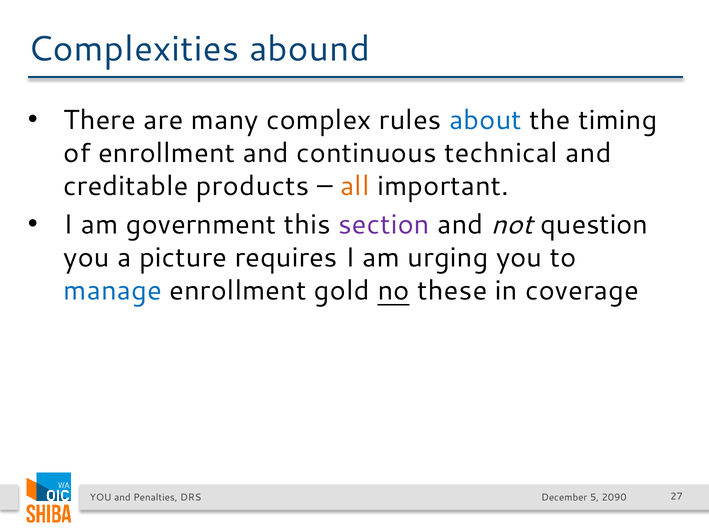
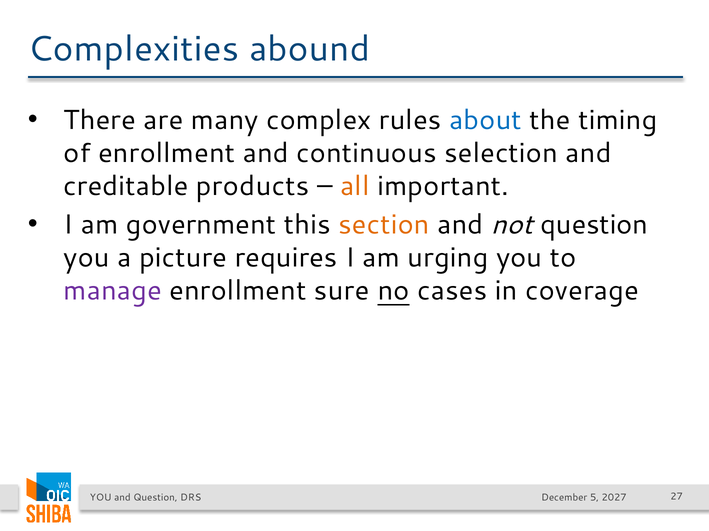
technical: technical -> selection (501, 153)
section colour: purple -> orange (384, 225)
manage colour: blue -> purple (113, 291)
gold: gold -> sure (342, 291)
these: these -> cases (452, 291)
and Penalties: Penalties -> Question (155, 498)
2090: 2090 -> 2027 (614, 498)
